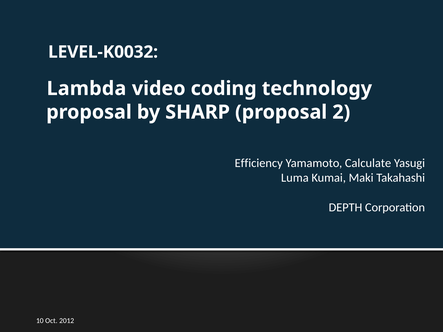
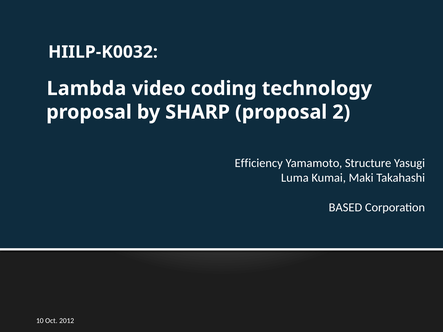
LEVEL-K0032: LEVEL-K0032 -> HIILP-K0032 (103, 52)
Calculate: Calculate -> Structure (368, 163)
DEPTH: DEPTH -> BASED (345, 208)
